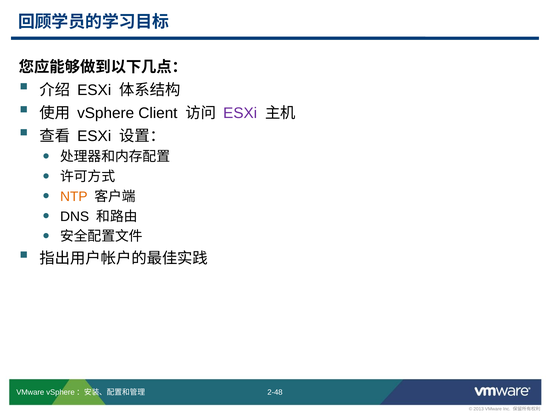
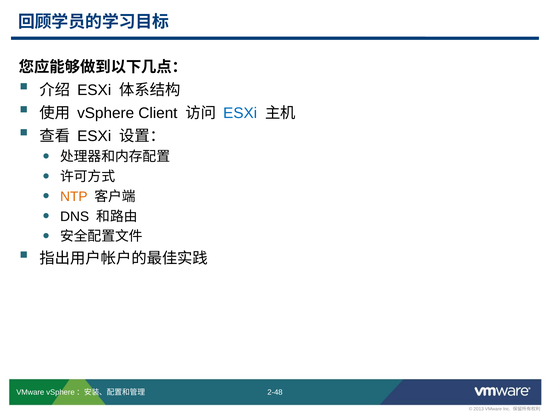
ESXi colour: purple -> blue (240, 113)
